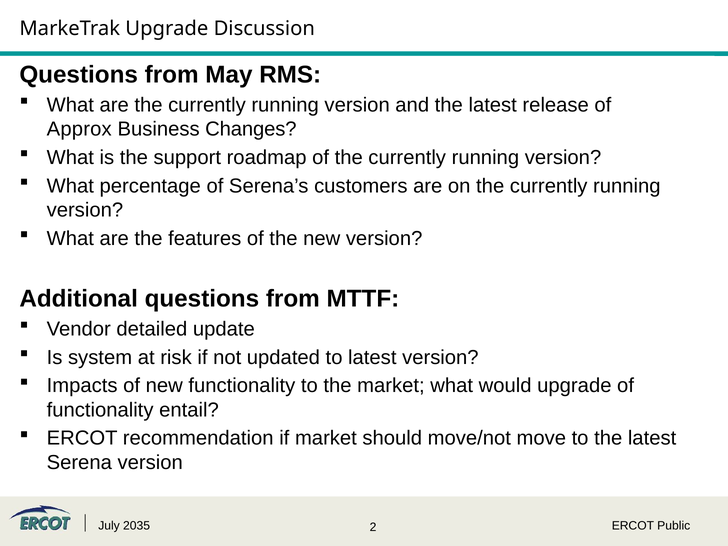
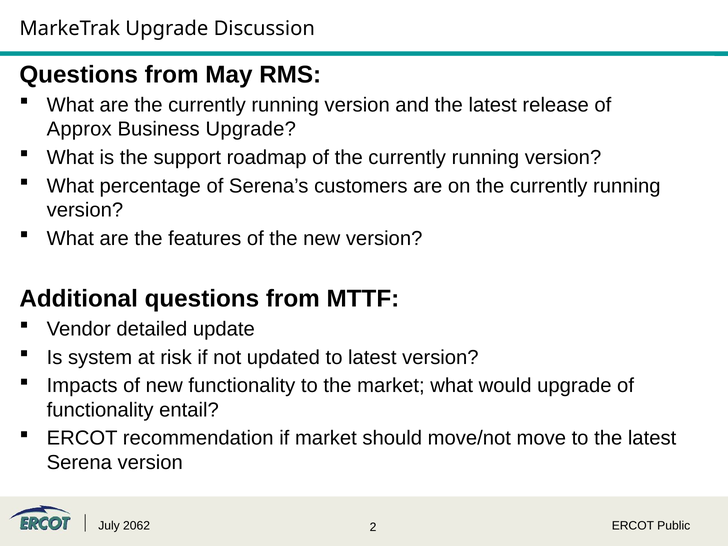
Business Changes: Changes -> Upgrade (251, 129)
2035: 2035 -> 2062 (137, 526)
